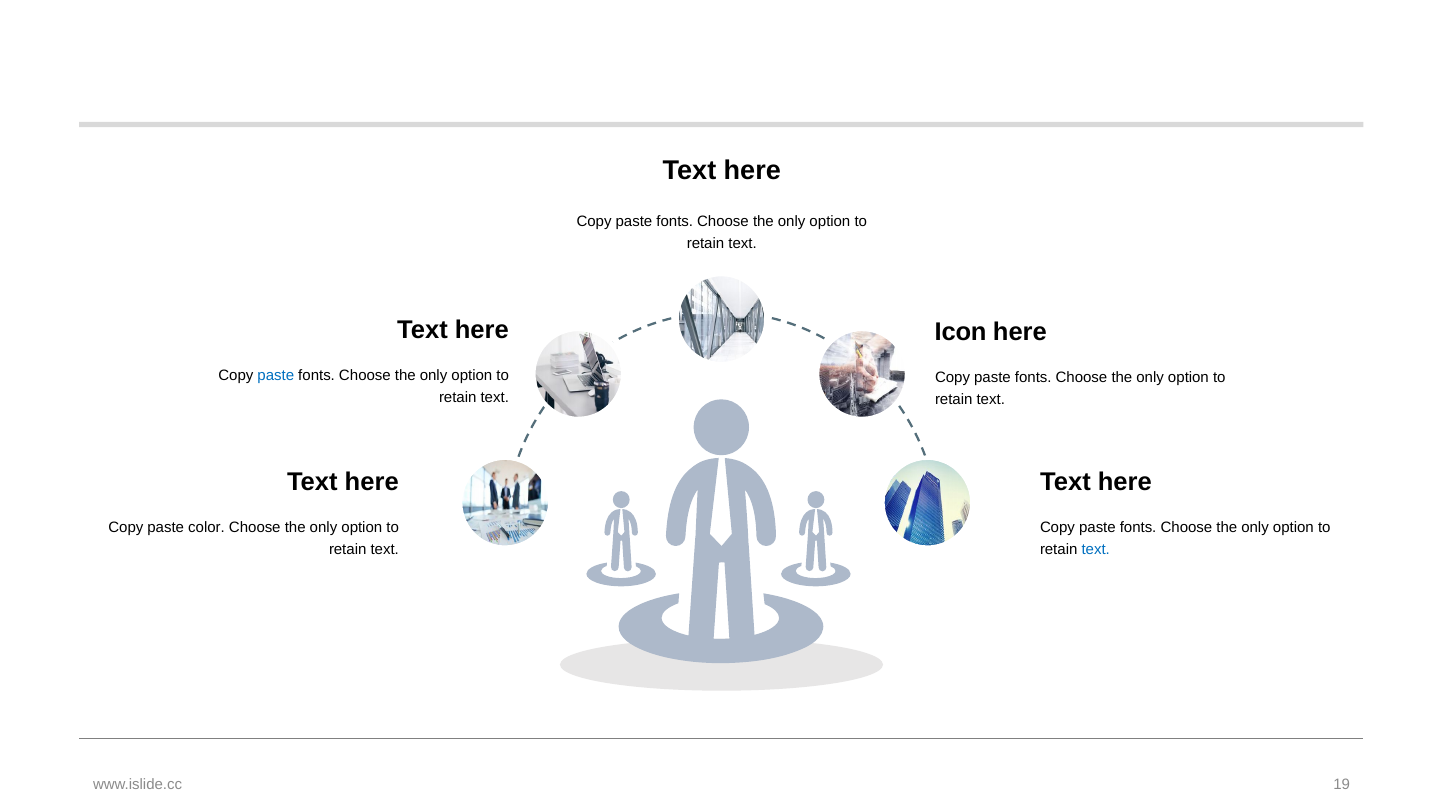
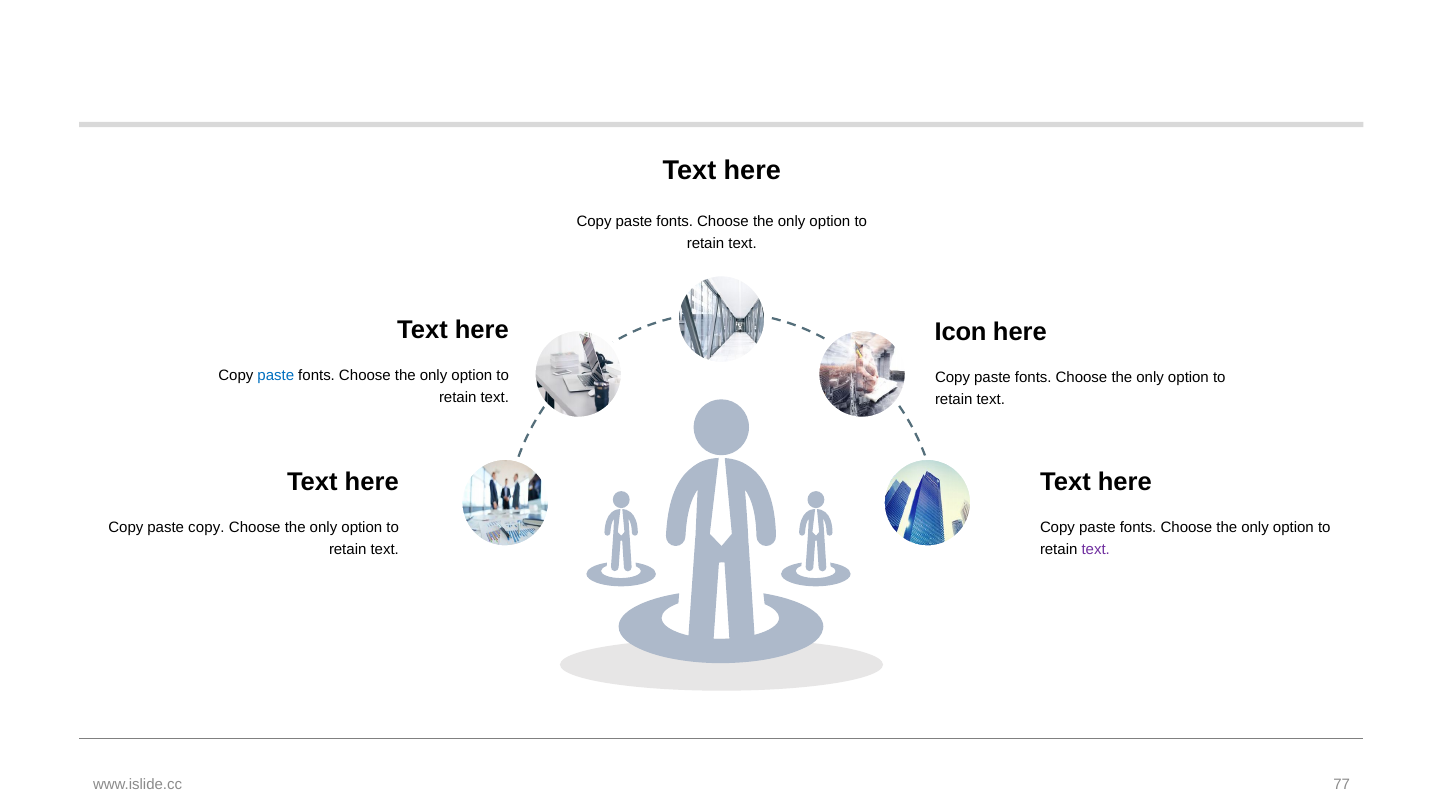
paste color: color -> copy (206, 528)
text colour: blue -> purple (1096, 549)
19: 19 -> 77 (1342, 784)
